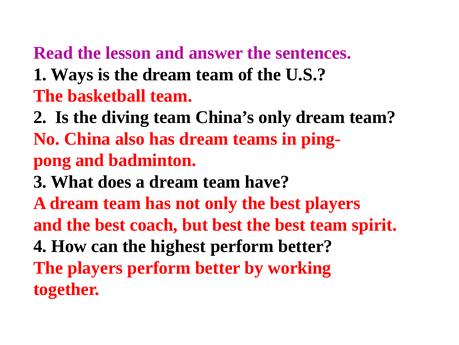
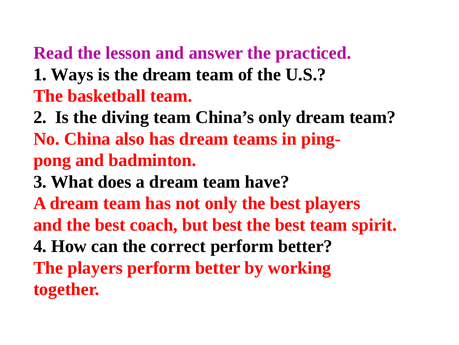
sentences: sentences -> practiced (313, 53)
highest: highest -> correct (178, 246)
